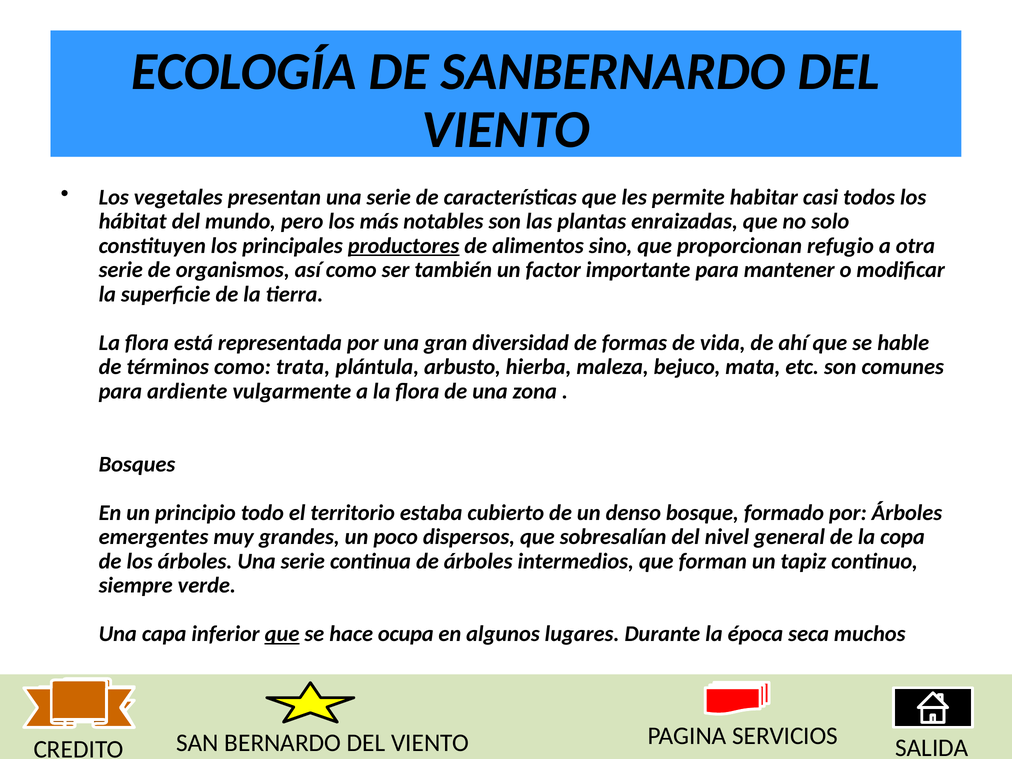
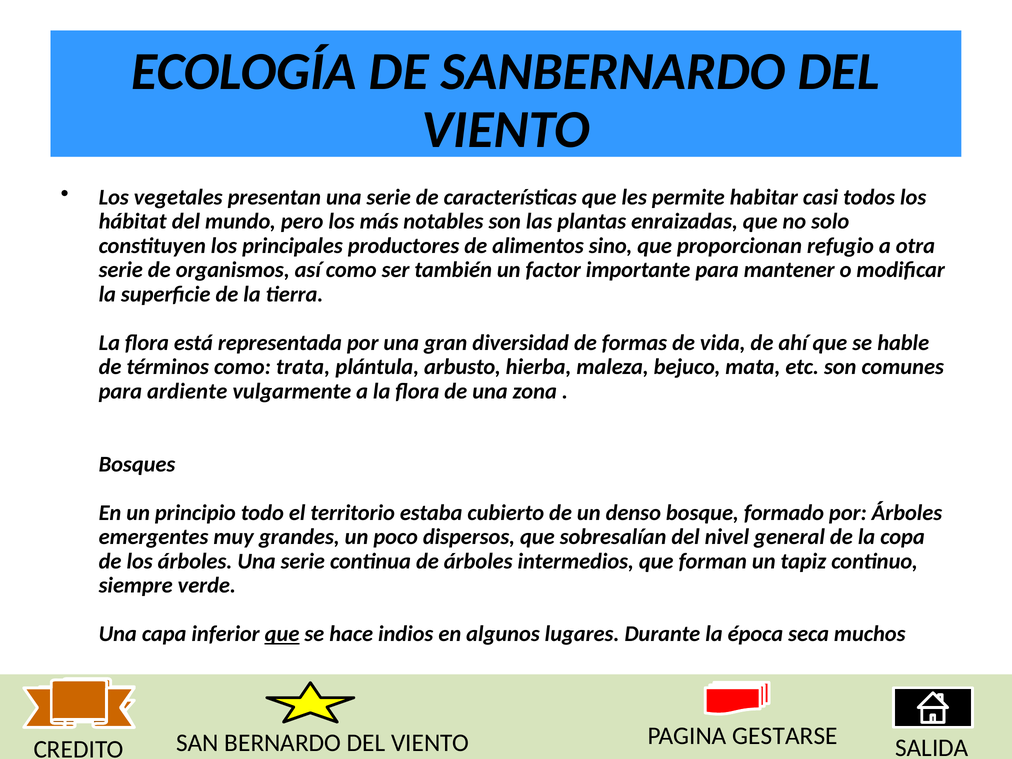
productores underline: present -> none (404, 246)
ocupa: ocupa -> indios (406, 634)
SERVICIOS: SERVICIOS -> GESTARSE (785, 736)
